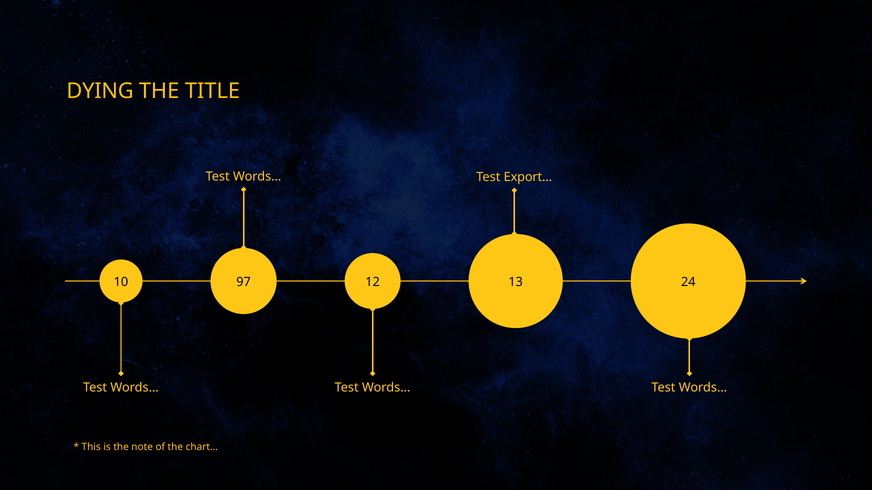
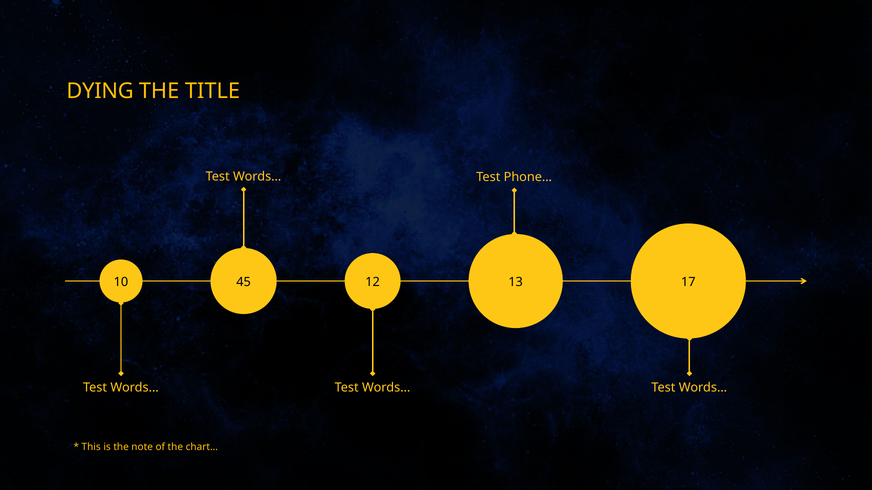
Export…: Export… -> Phone… (528, 177)
97: 97 -> 45 (244, 282)
24: 24 -> 17 (688, 282)
